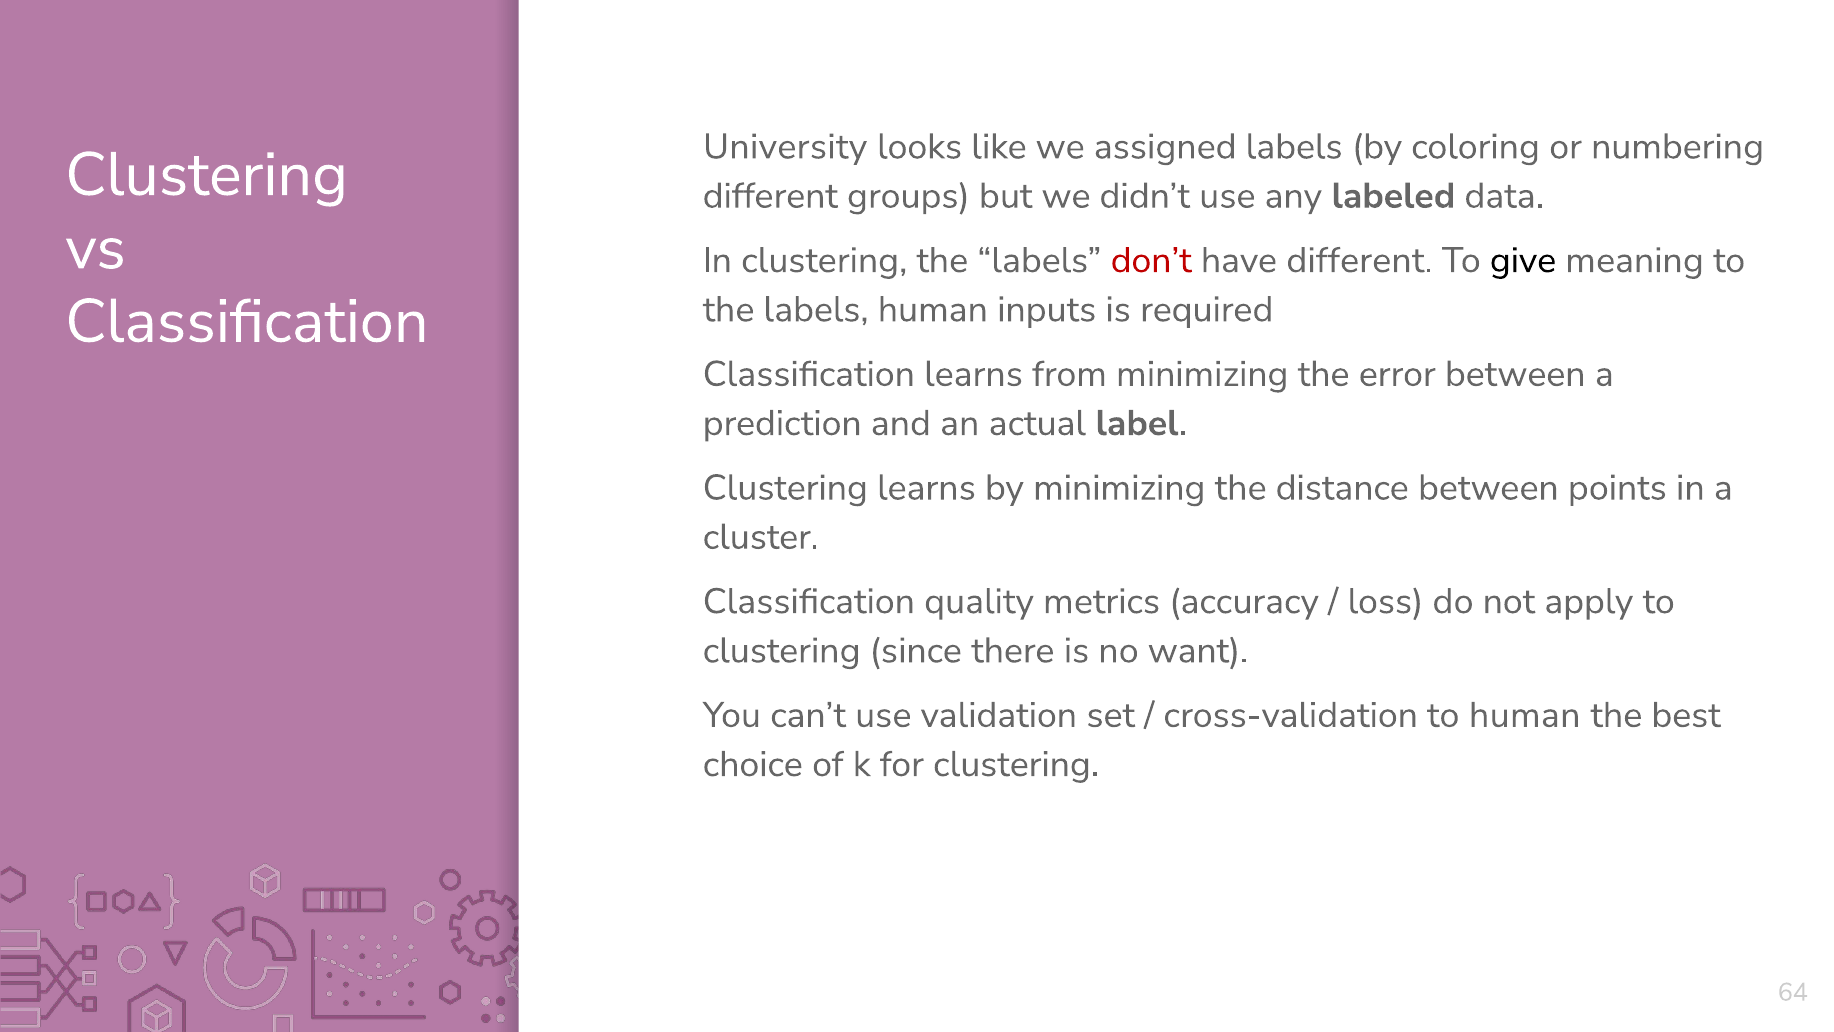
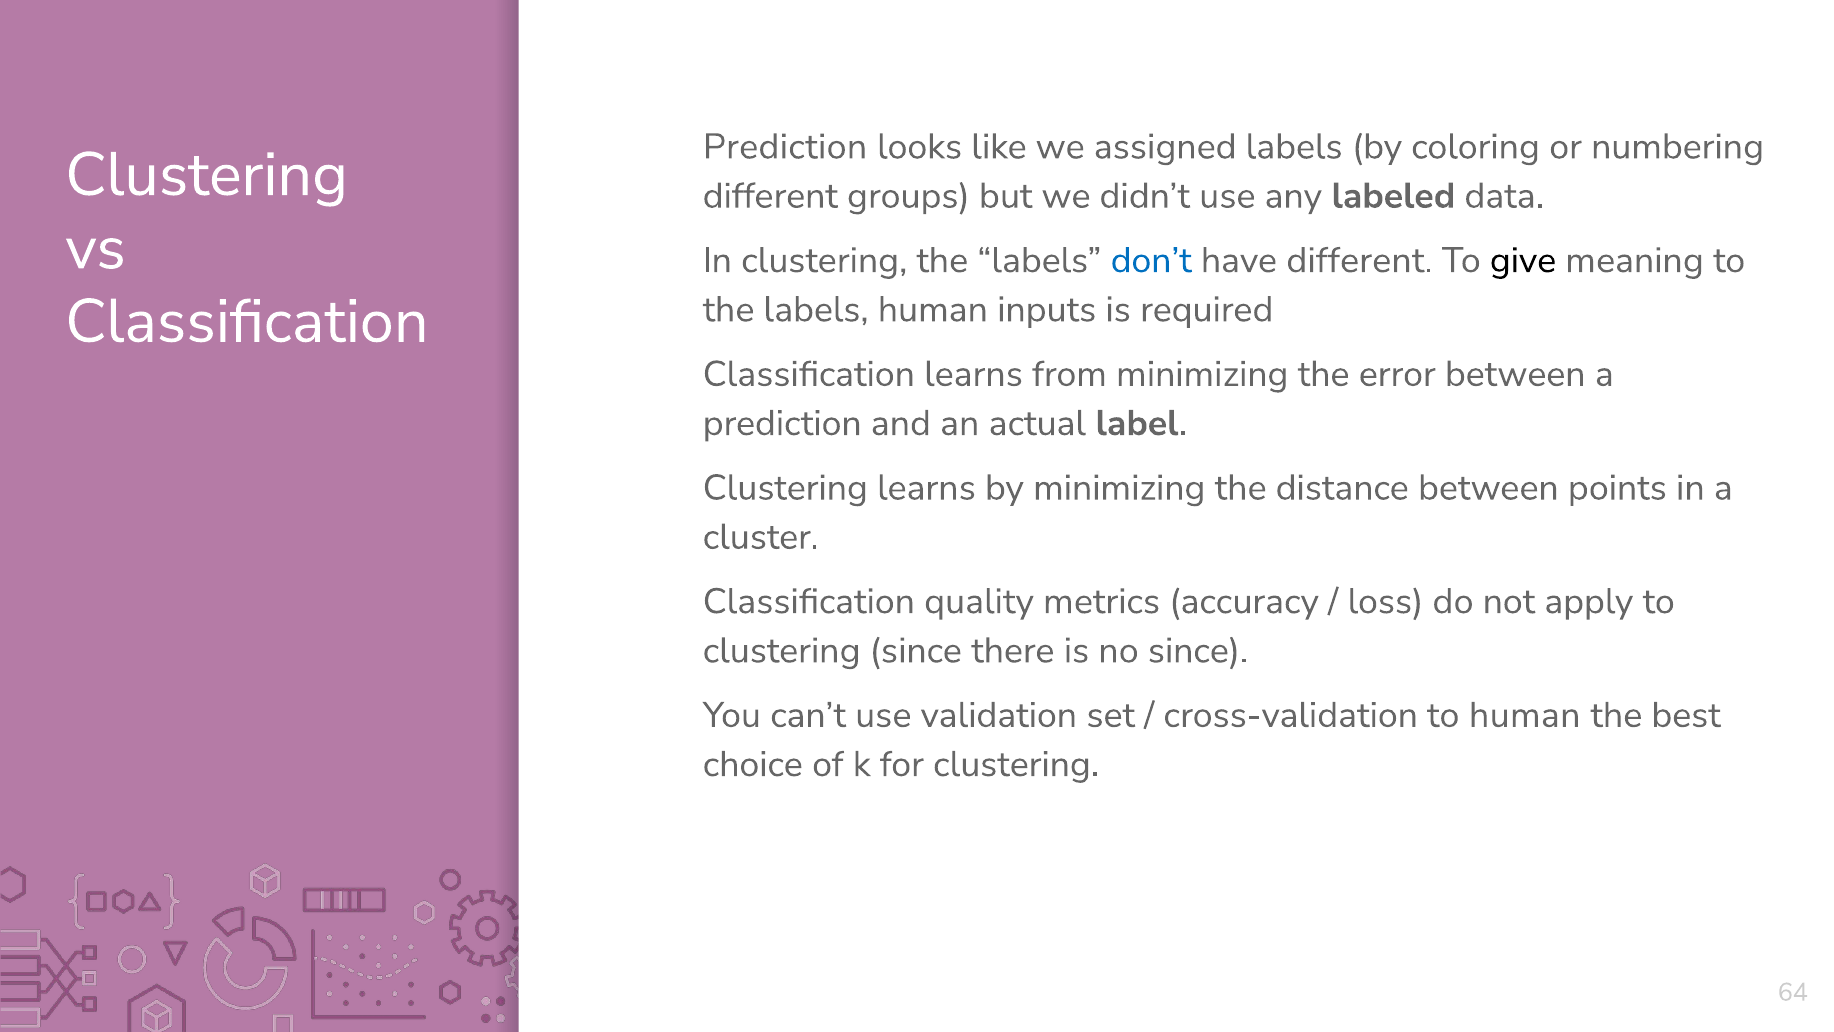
University: University -> Prediction (785, 147)
don’t colour: red -> blue (1151, 260)
no want: want -> since (1198, 650)
